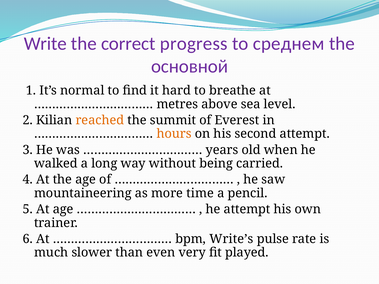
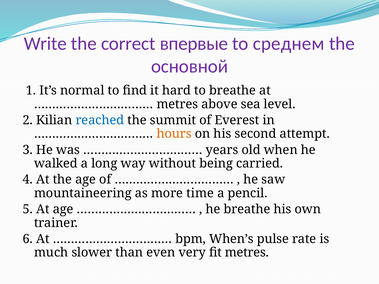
progress: progress -> впервые (194, 44)
reached colour: orange -> blue (100, 120)
he attempt: attempt -> breathe (247, 209)
Write’s: Write’s -> When’s (231, 239)
fit played: played -> metres (247, 253)
